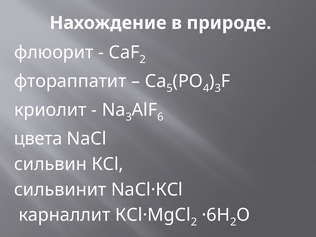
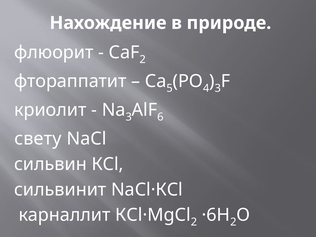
цвета: цвета -> свету (38, 139)
